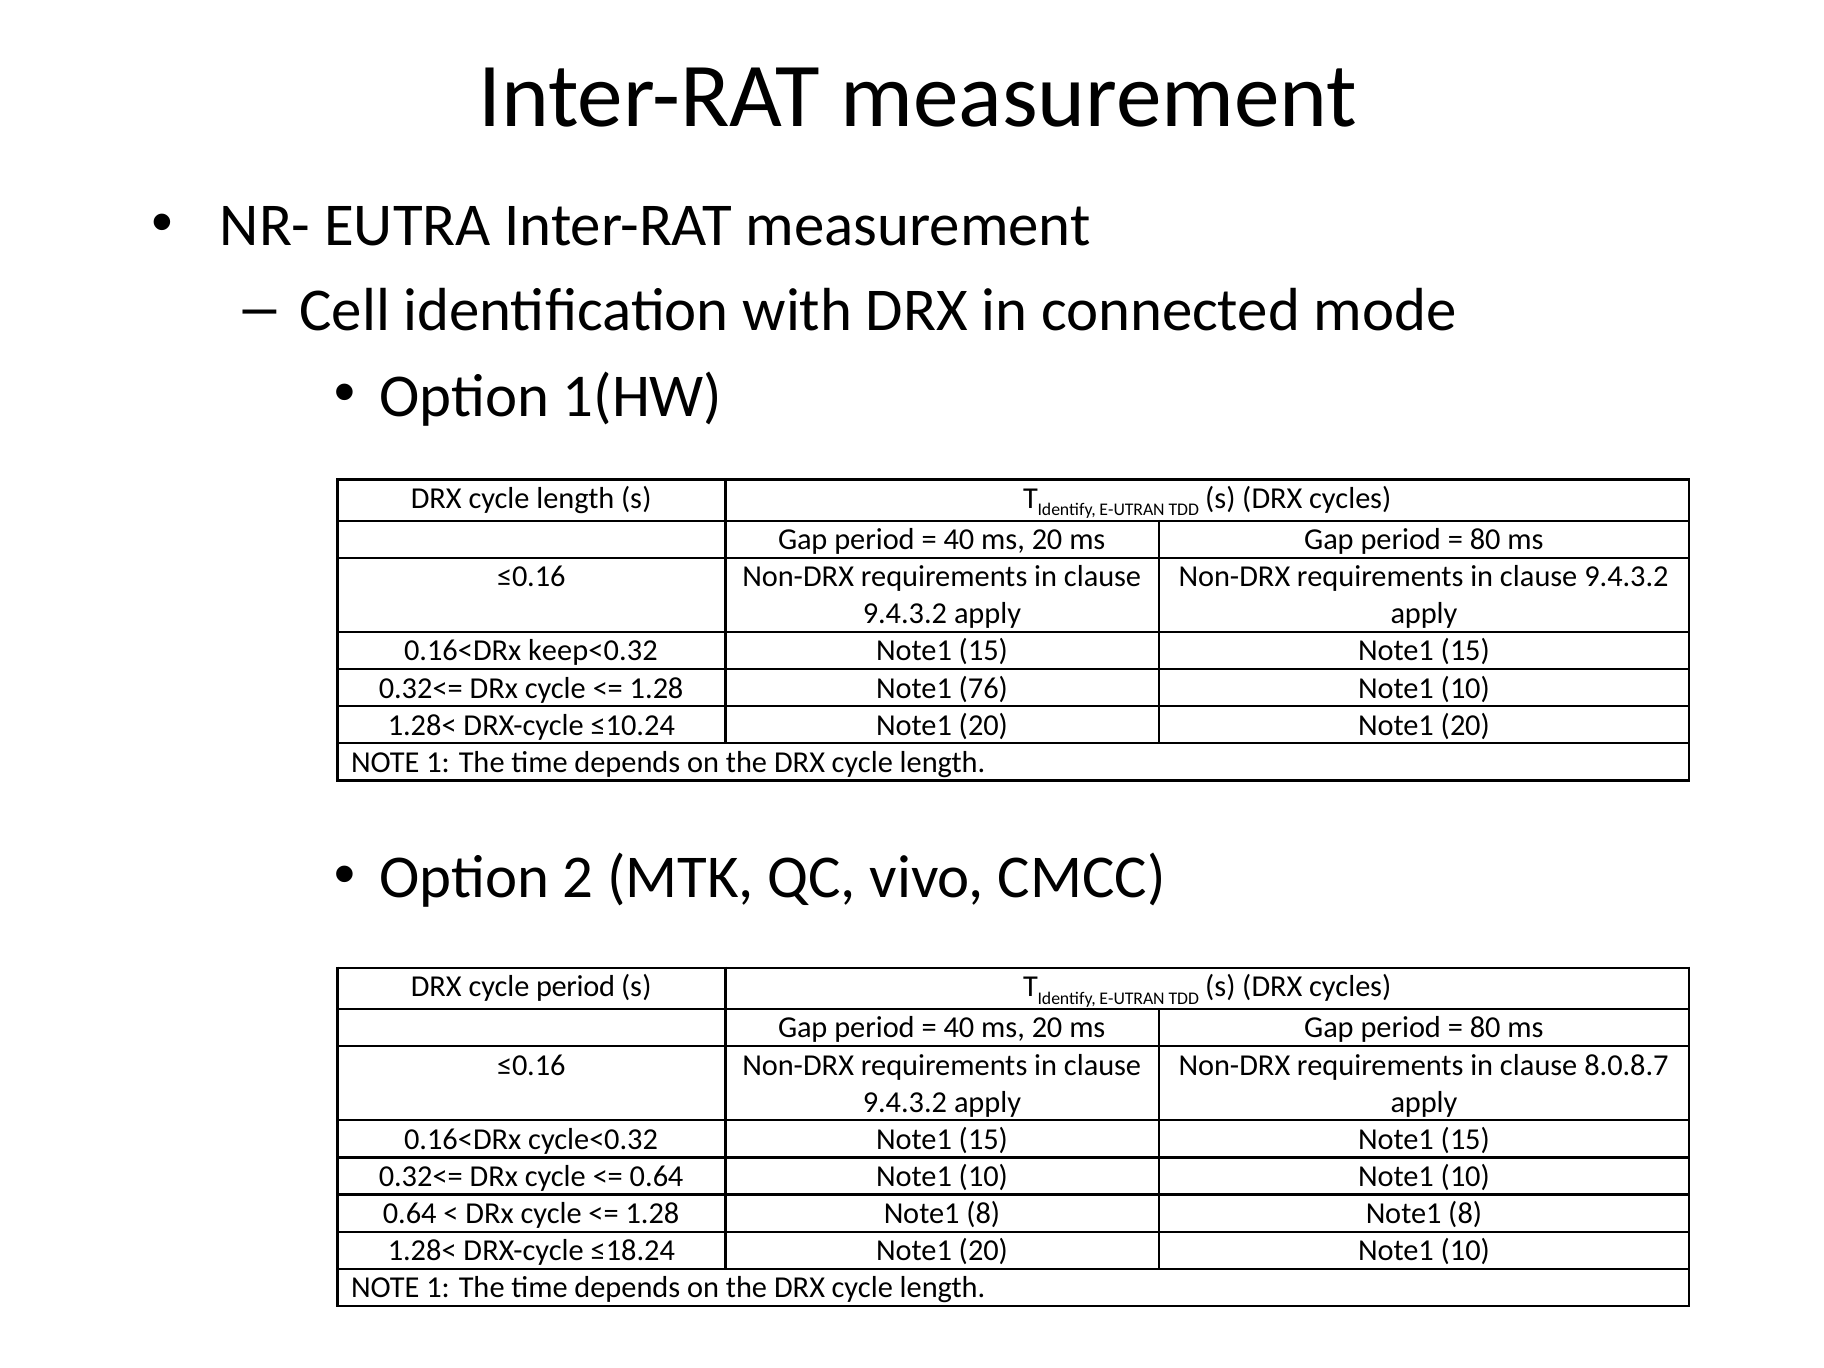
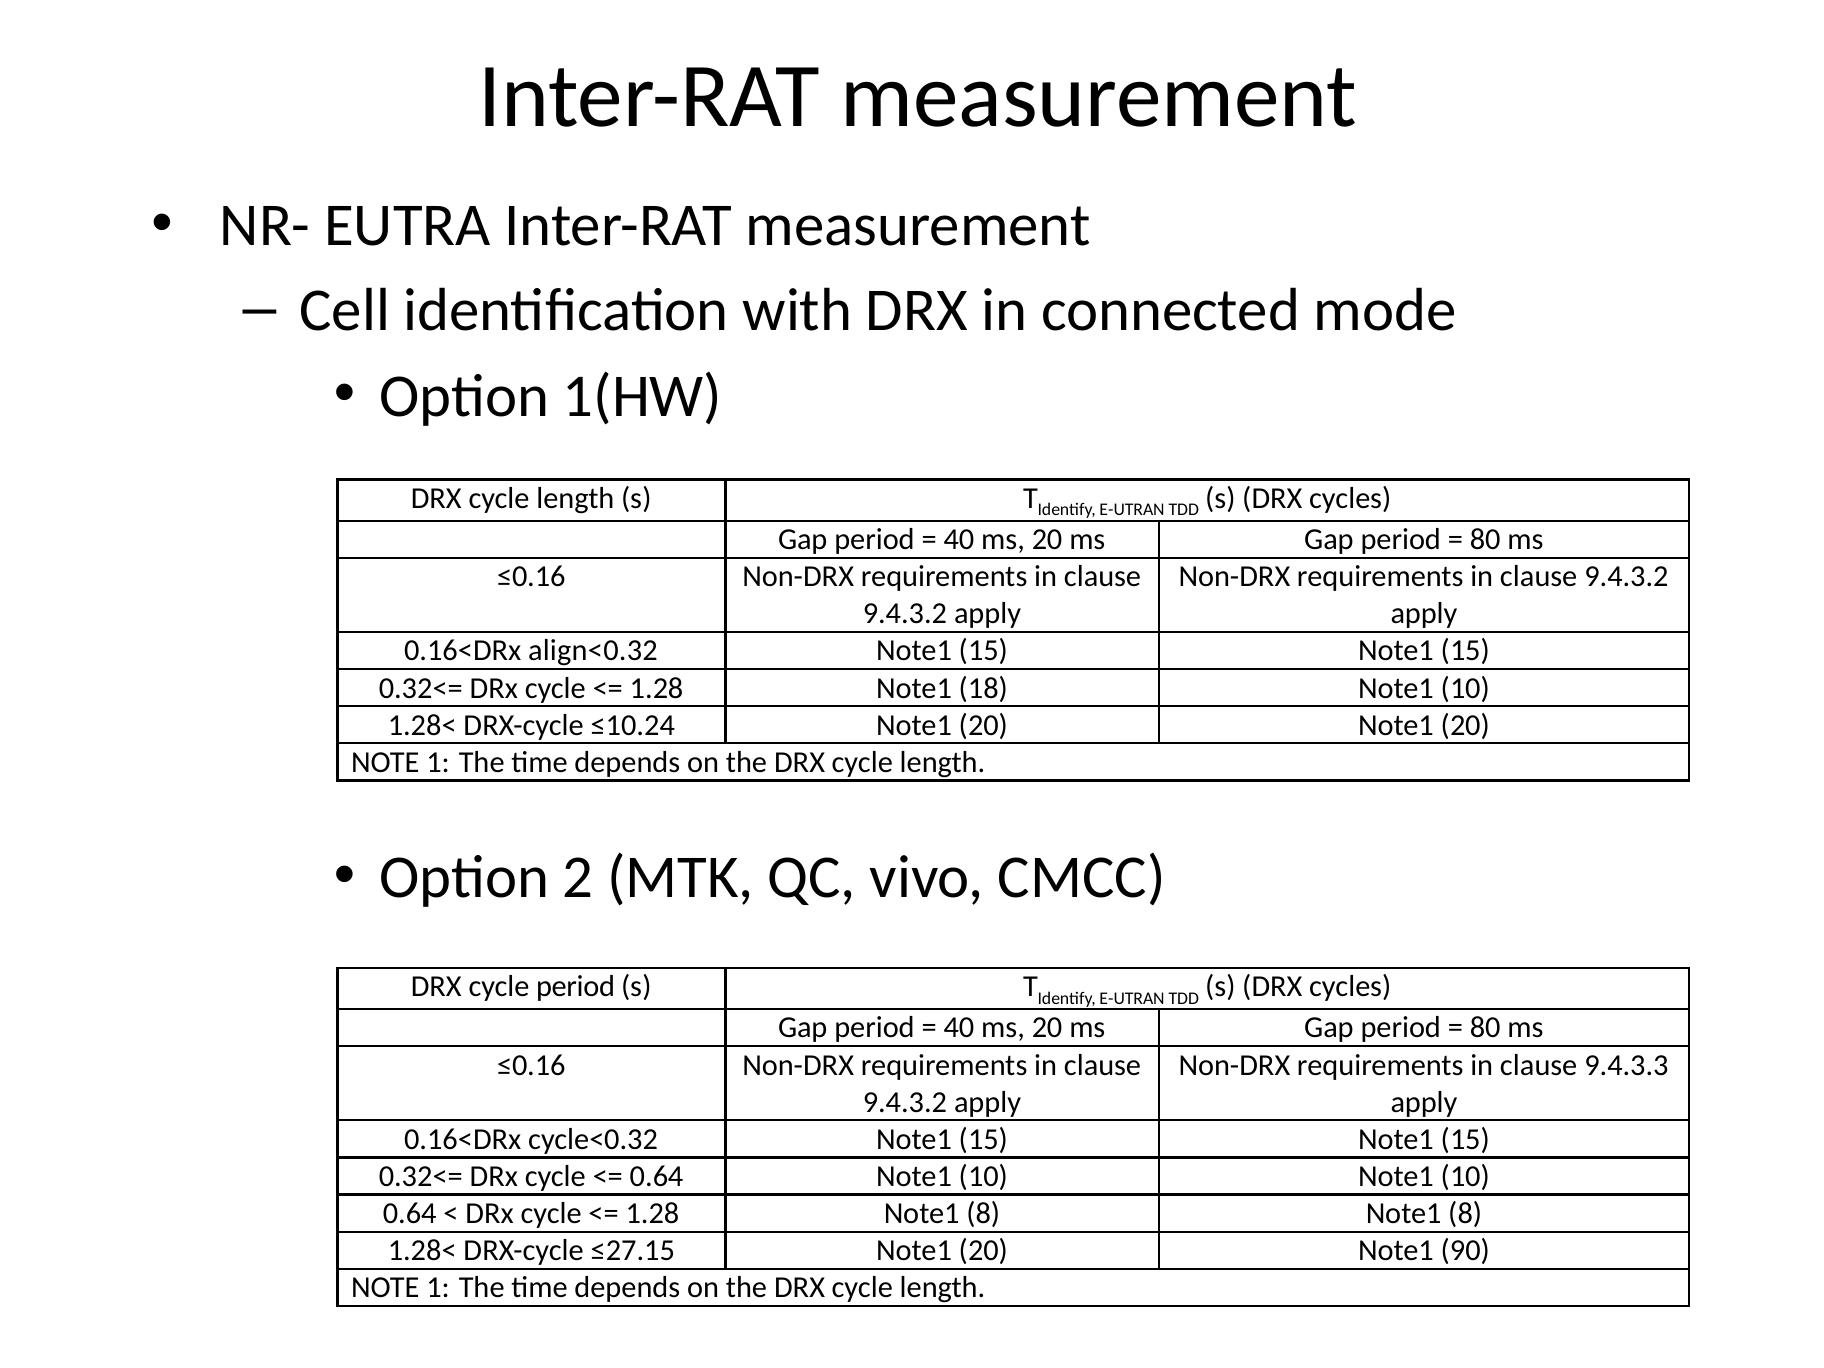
keep<0.32: keep<0.32 -> align<0.32 (593, 651)
76: 76 -> 18 (983, 688)
8.0.8.7: 8.0.8.7 -> 9.4.3.3 (1626, 1065)
≤18.24: ≤18.24 -> ≤27.15 (633, 1251)
20 Note1 10: 10 -> 90 (1465, 1251)
